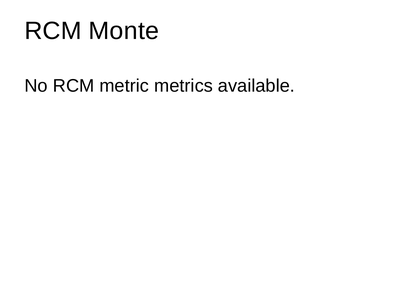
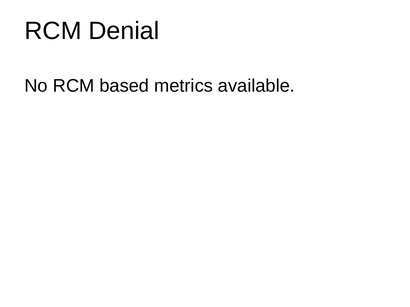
Monte: Monte -> Denial (124, 31)
metric: metric -> based (124, 86)
